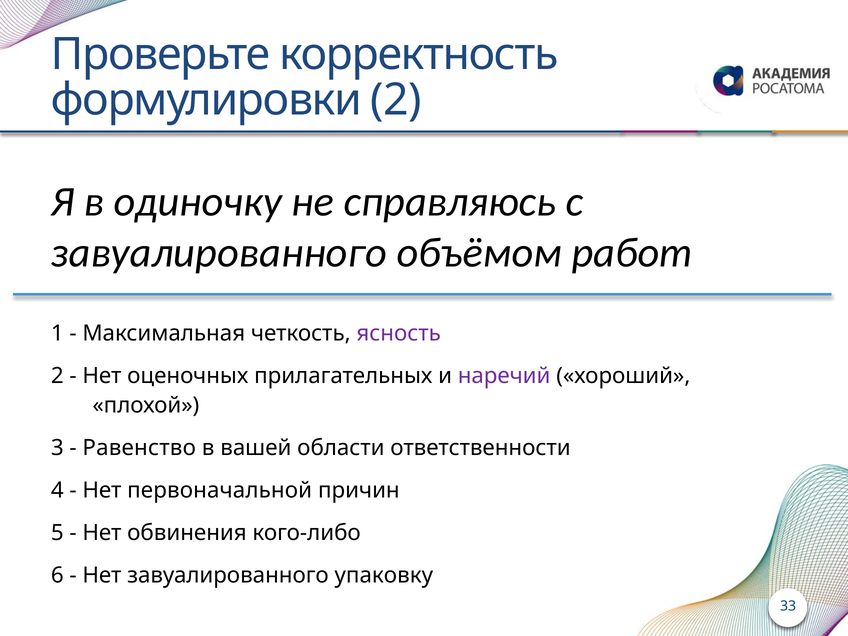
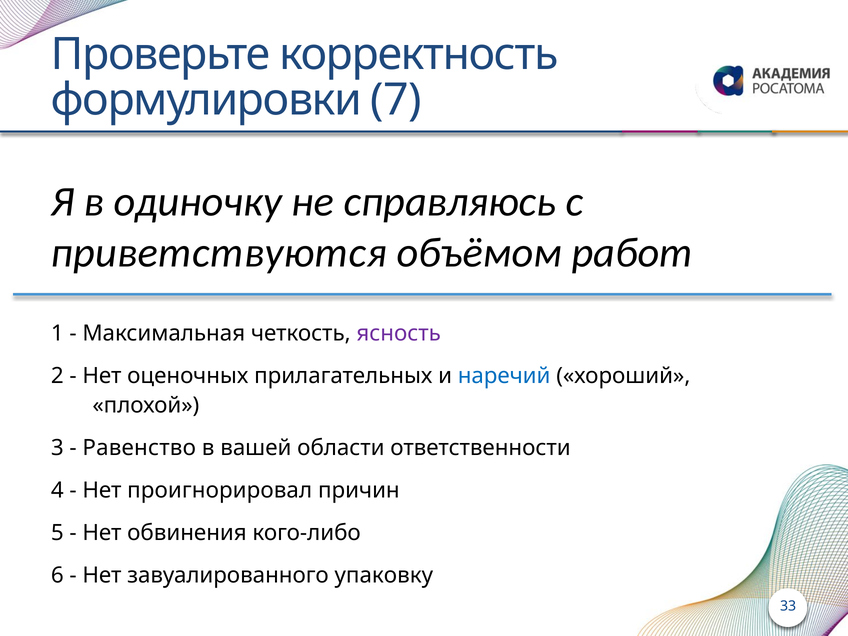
формулировки 2: 2 -> 7 (396, 100)
завуалированного: завуалированного -> приветствуются (219, 253)
наречий colour: purple -> blue (504, 376)
первоначальной: первоначальной -> проигнорировал (220, 490)
